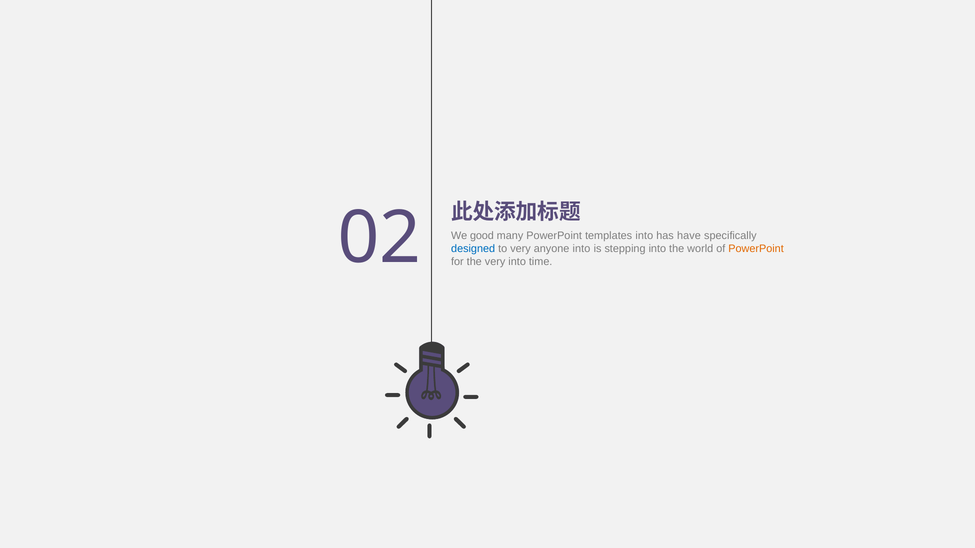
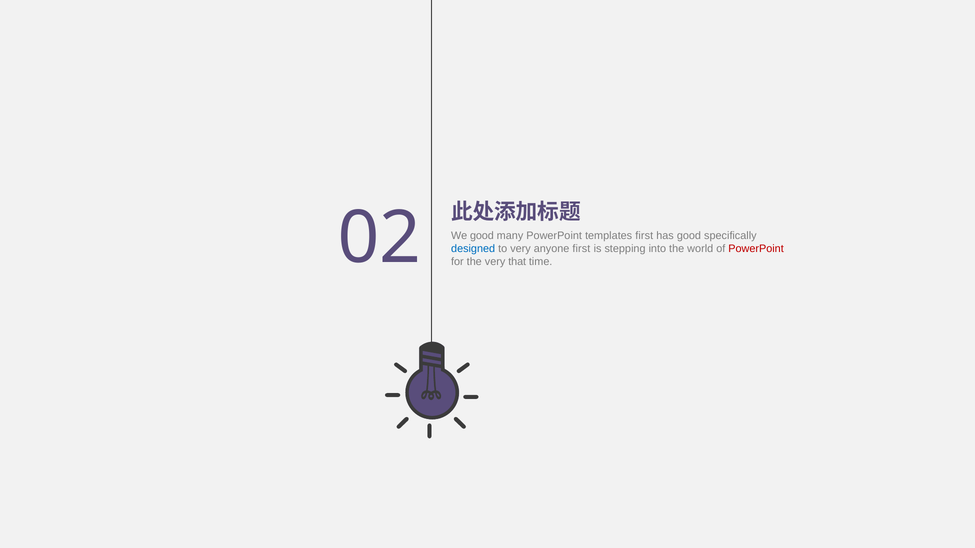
templates into: into -> first (644, 236)
has have: have -> good (689, 236)
anyone into: into -> first (581, 249)
PowerPoint colour: orange -> red (756, 249)
very into: into -> that (517, 262)
